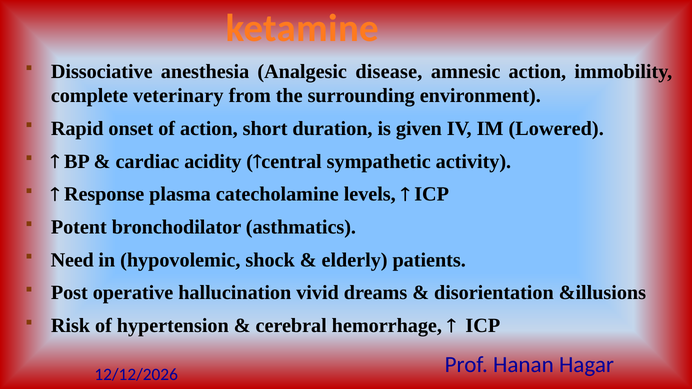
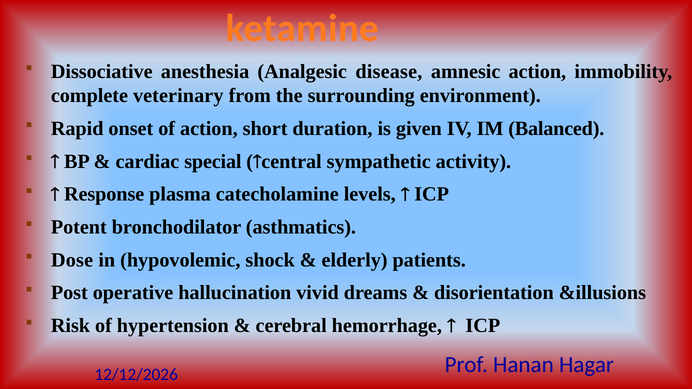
Lowered: Lowered -> Balanced (556, 129)
acidity: acidity -> special (213, 161)
Need: Need -> Dose (72, 260)
